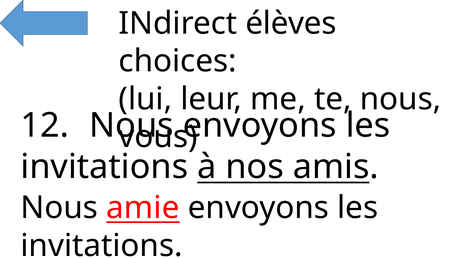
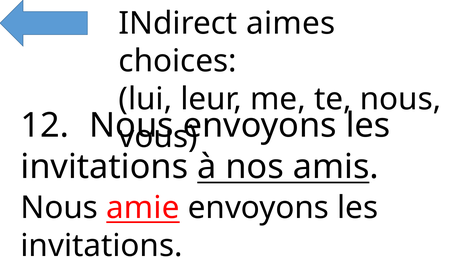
élèves: élèves -> aimes (291, 23)
